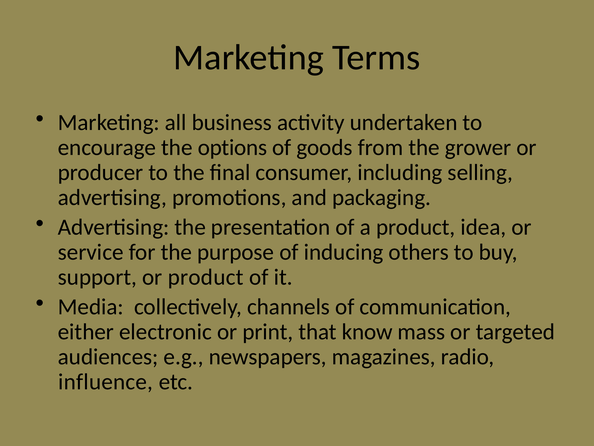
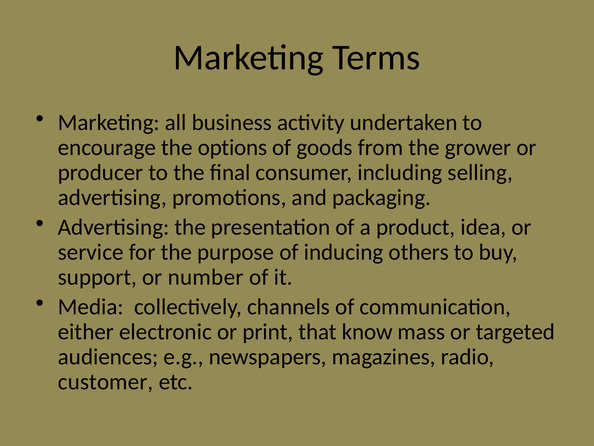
or product: product -> number (206, 277)
influence: influence -> customer (106, 381)
